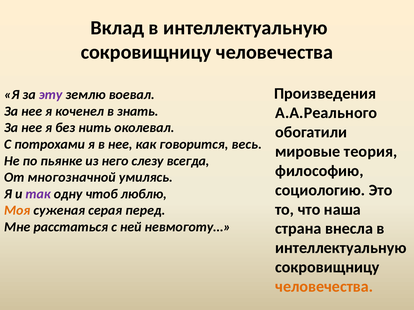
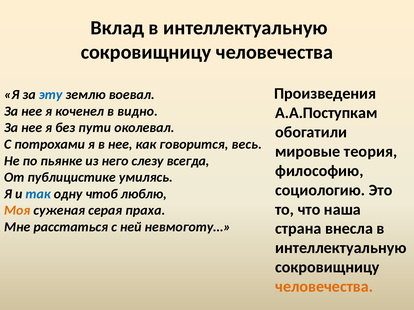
эту colour: purple -> blue (51, 95)
знать: знать -> видно (138, 111)
А.А.Реального: А.А.Реального -> А.А.Поступкам (326, 113)
нить: нить -> пути (95, 128)
многозначной: многозначной -> публицистике (72, 178)
так colour: purple -> blue (38, 194)
перед: перед -> праха (145, 211)
